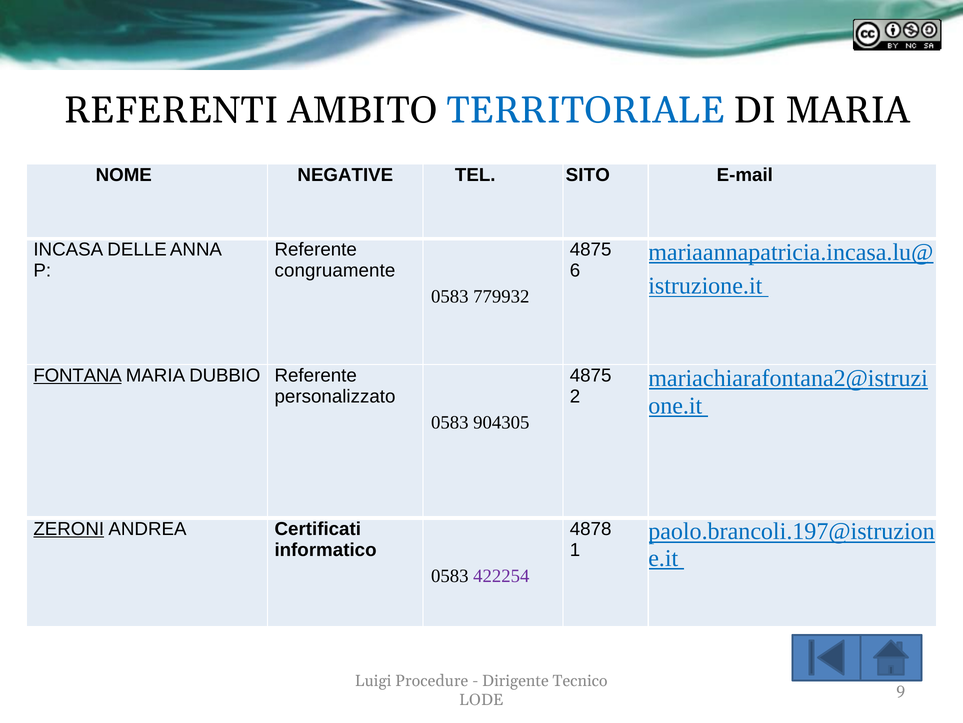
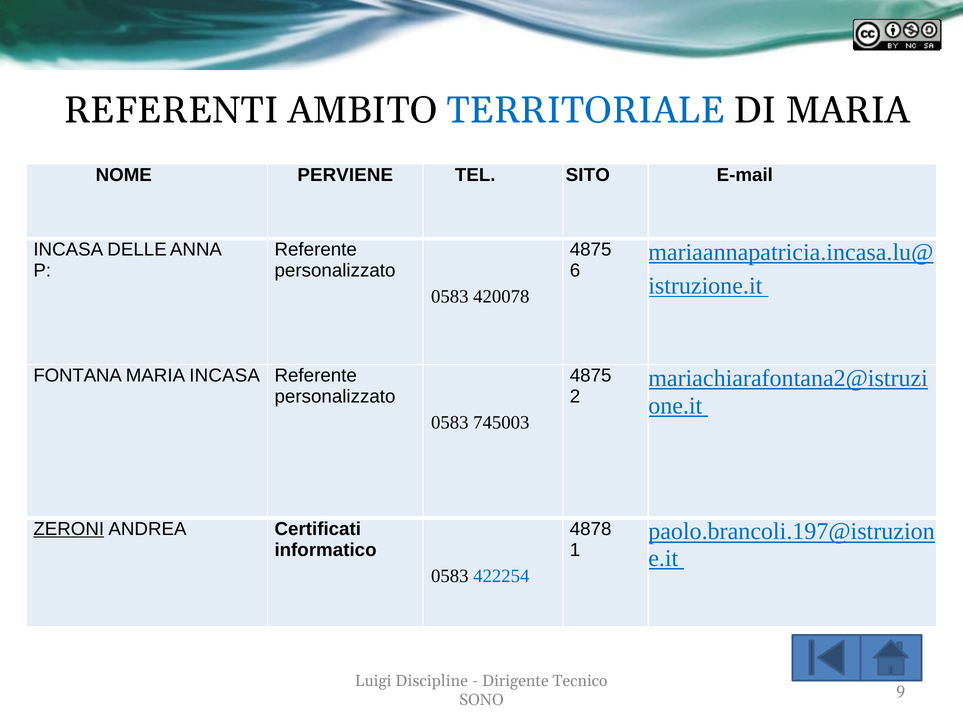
NEGATIVE: NEGATIVE -> PERVIENE (345, 175)
congruamente: congruamente -> personalizzato (335, 270)
779932: 779932 -> 420078 (501, 296)
FONTANA underline: present -> none (78, 375)
MARIA DUBBIO: DUBBIO -> INCASA (225, 375)
904305: 904305 -> 745003 (501, 422)
422254 colour: purple -> blue (501, 575)
Procedure: Procedure -> Discipline (432, 680)
LODE: LODE -> SONO (482, 699)
